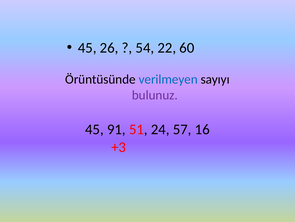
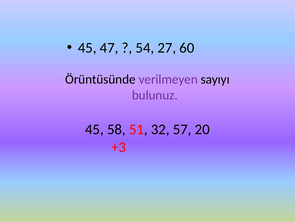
26: 26 -> 47 (109, 48)
22: 22 -> 27 (167, 48)
verilmeyen colour: blue -> purple (168, 79)
91: 91 -> 58 (116, 129)
24: 24 -> 32 (160, 129)
16: 16 -> 20 (202, 129)
